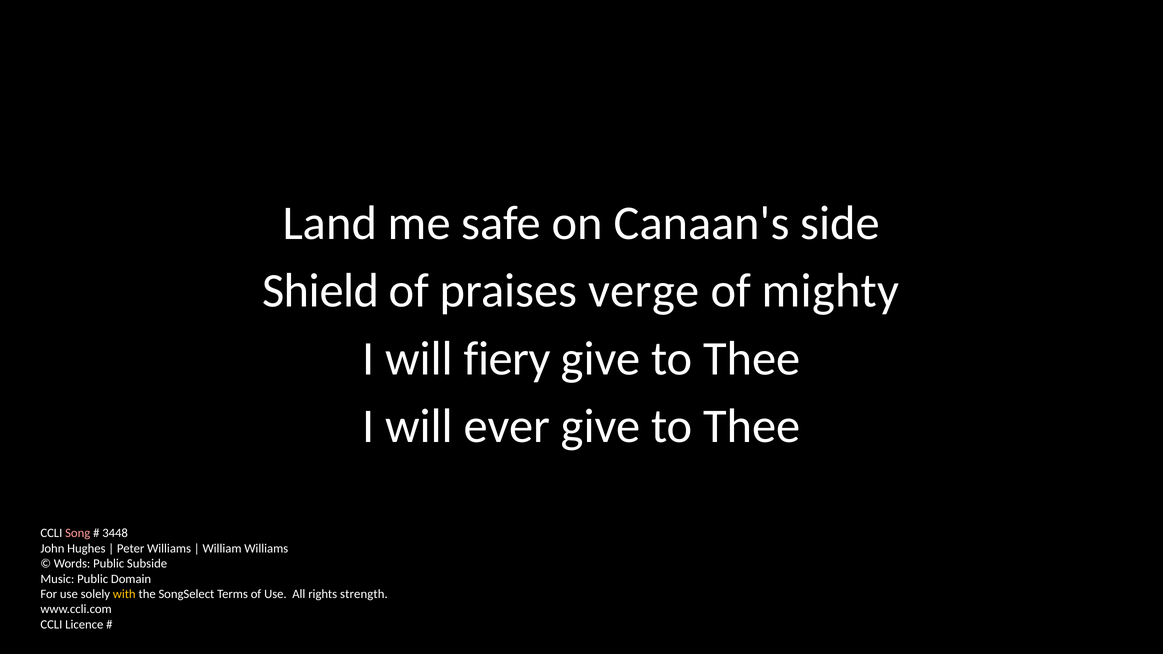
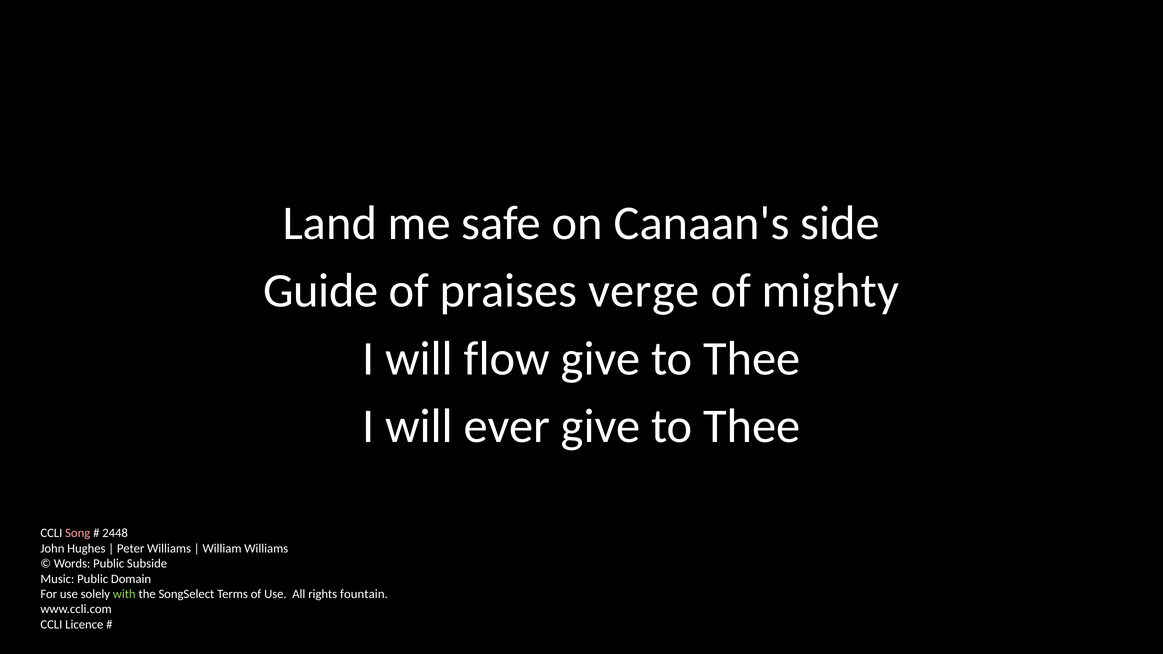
Shield: Shield -> Guide (321, 291)
fiery: fiery -> flow (507, 359)
3448: 3448 -> 2448 (115, 533)
with colour: yellow -> light green (124, 594)
strength: strength -> fountain (364, 594)
